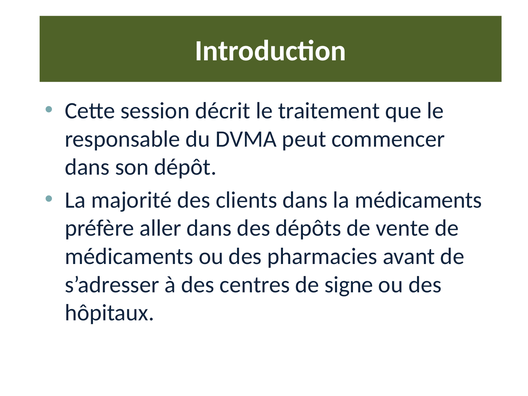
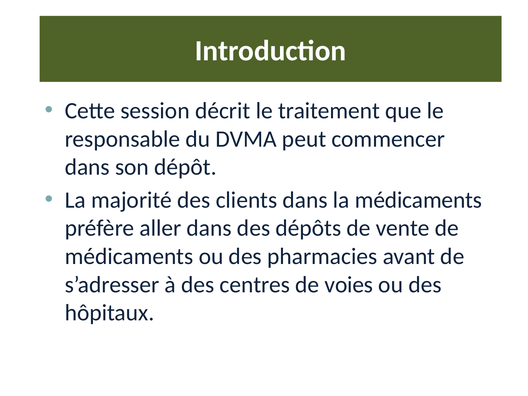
signe: signe -> voies (349, 285)
